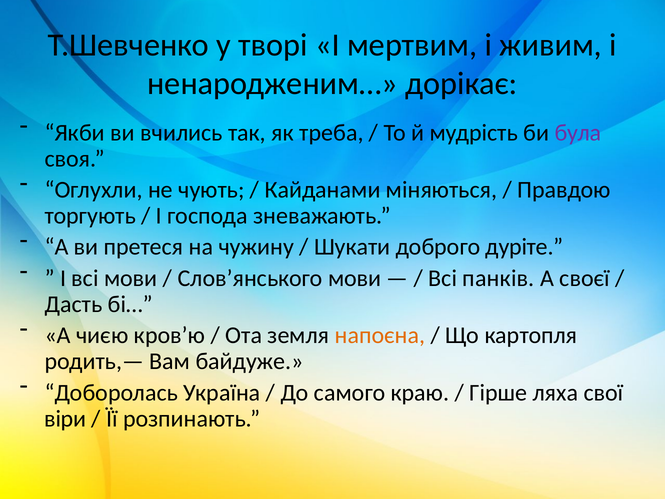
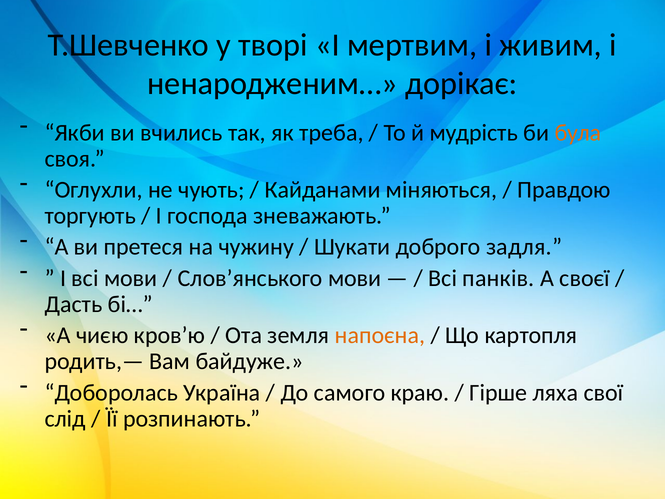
була colour: purple -> orange (578, 133)
дуріте: дуріте -> задля (524, 247)
віри: віри -> слід (65, 418)
